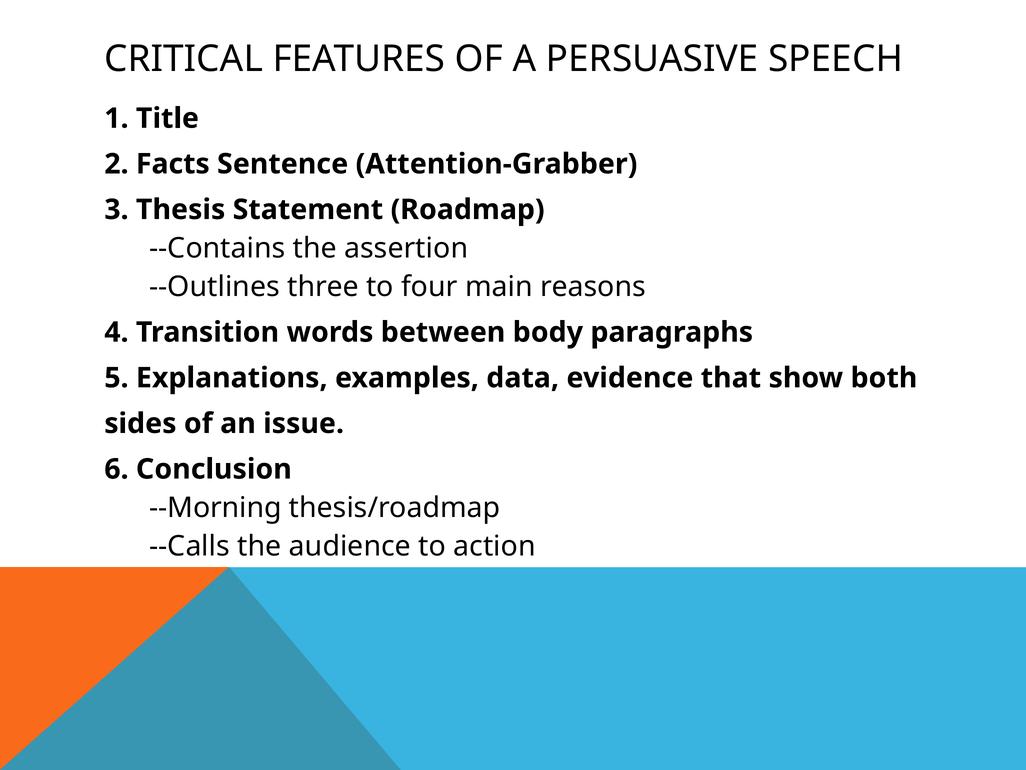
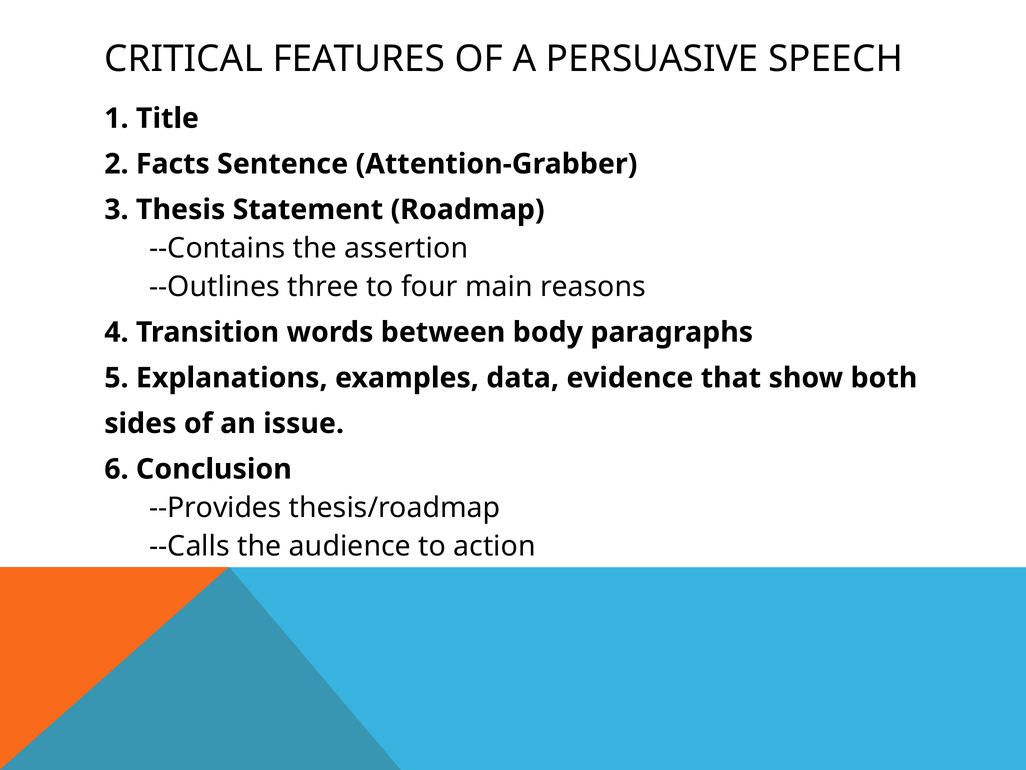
--Morning: --Morning -> --Provides (215, 507)
